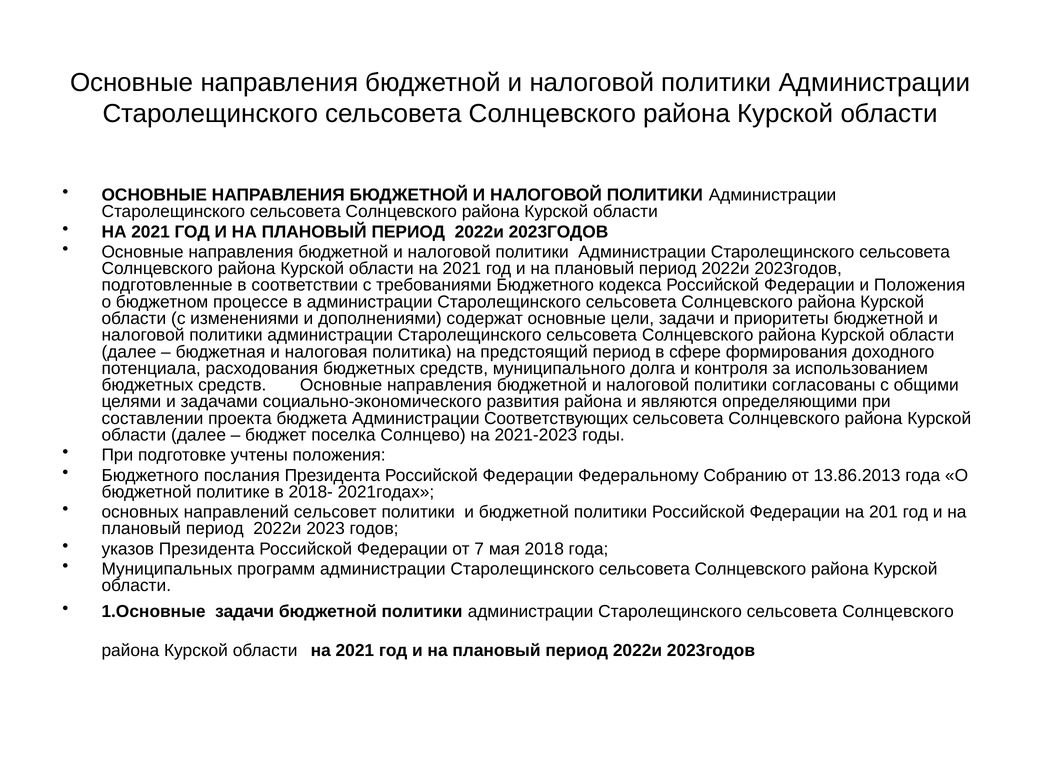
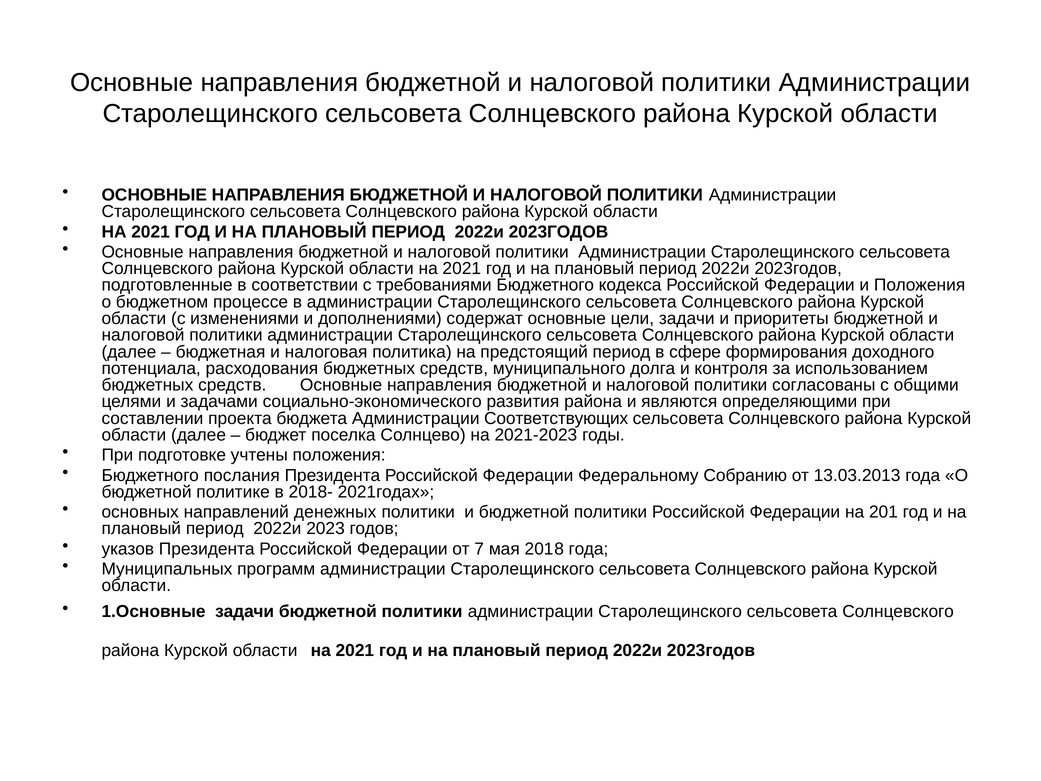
13.86.2013: 13.86.2013 -> 13.03.2013 (857, 475)
сельсовет: сельсовет -> денежных (335, 512)
